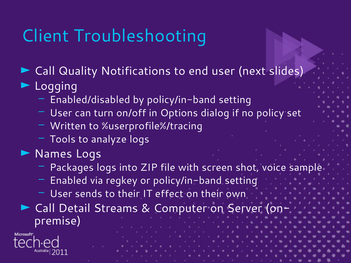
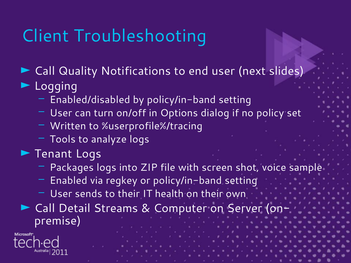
Names: Names -> Tenant (53, 154)
effect: effect -> health (169, 194)
